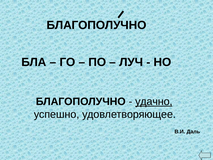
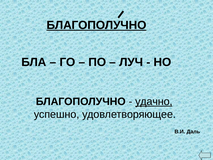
БЛАГОПОЛУЧНО underline: none -> present (96, 25)
